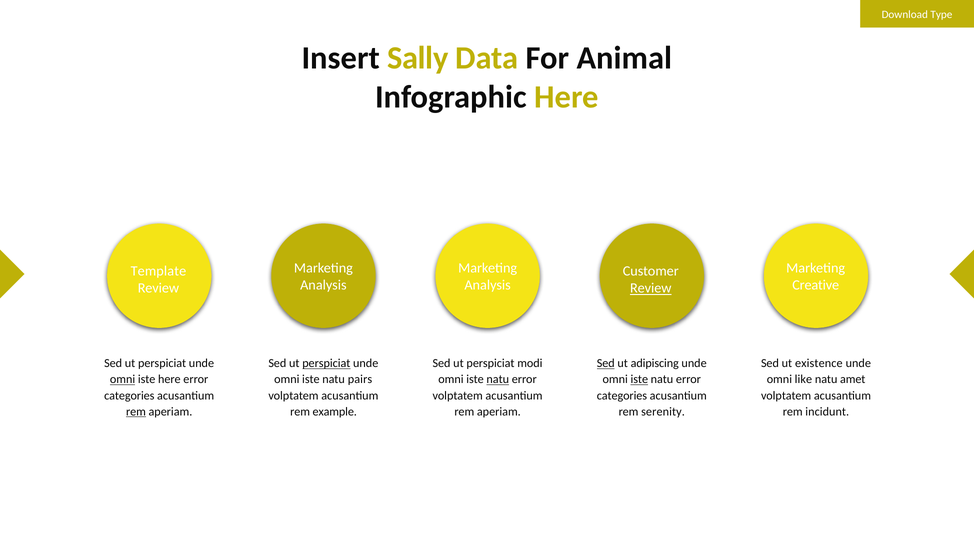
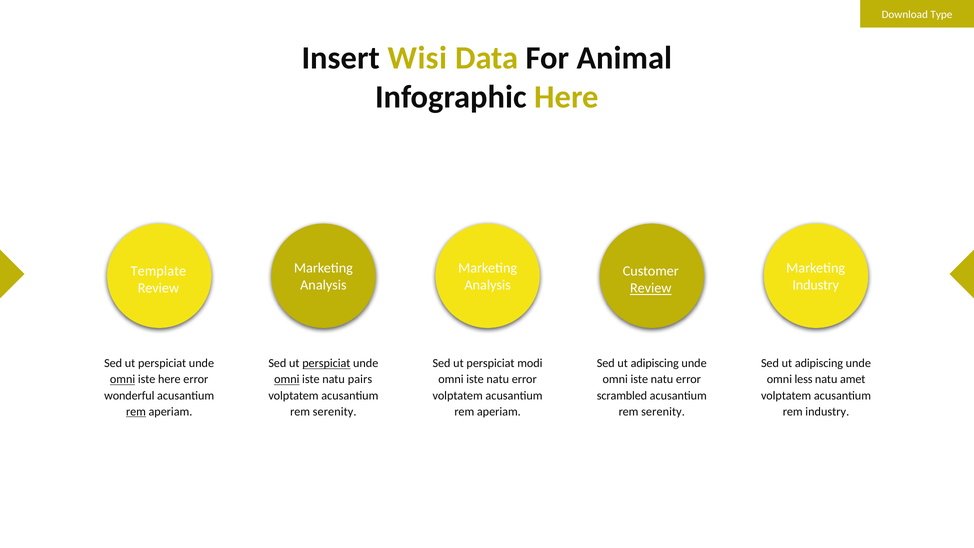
Sally: Sally -> Wisi (417, 58)
Creative: Creative -> Industry (816, 285)
Sed underline: present -> none (606, 363)
existence: existence -> adipiscing (819, 363)
omni underline: none -> present (287, 379)
natu underline: present -> none (498, 379)
iste underline: present -> none (639, 379)
like: like -> less (804, 379)
categories: categories -> wonderful (129, 395)
categories: categories -> scrambled (622, 395)
example: example -> serenity (335, 411)
rem incidunt: incidunt -> industry (827, 411)
